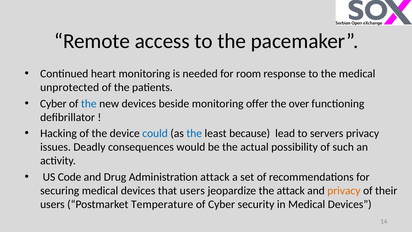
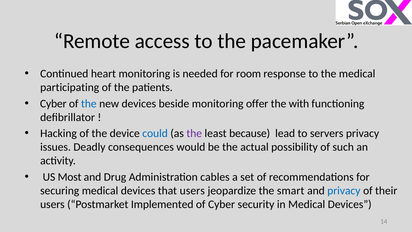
unprotected: unprotected -> participating (70, 87)
over: over -> with (299, 103)
the colour: blue -> purple (194, 133)
Code: Code -> Most (70, 177)
Administration attack: attack -> cables (215, 177)
the attack: attack -> smart (291, 190)
privacy colour: orange -> blue (344, 190)
Temperature: Temperature -> Implemented (162, 204)
